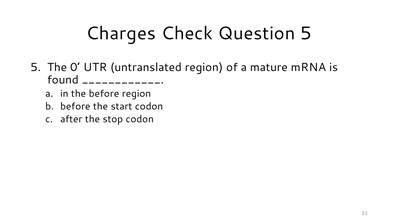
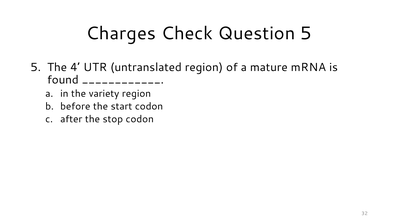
0: 0 -> 4 (75, 67)
the before: before -> variety (104, 94)
